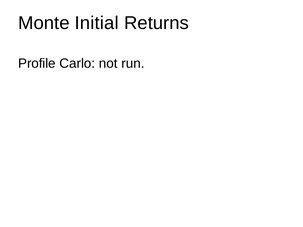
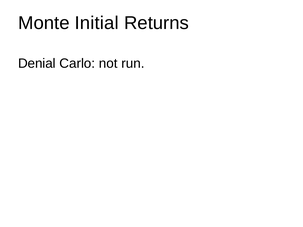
Profile: Profile -> Denial (37, 64)
